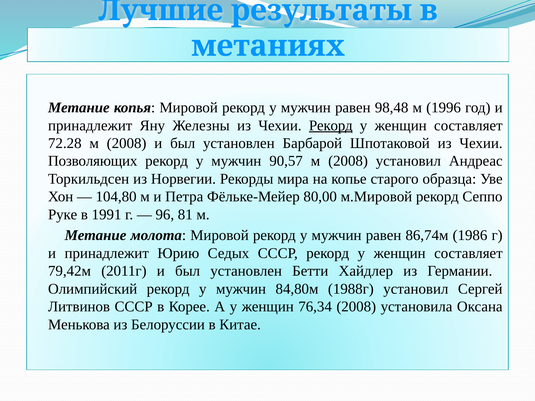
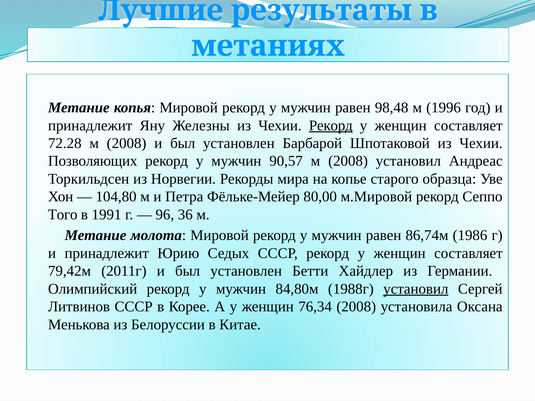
Руке: Руке -> Того (63, 215)
81: 81 -> 36 (185, 215)
установил underline: none -> present (416, 289)
